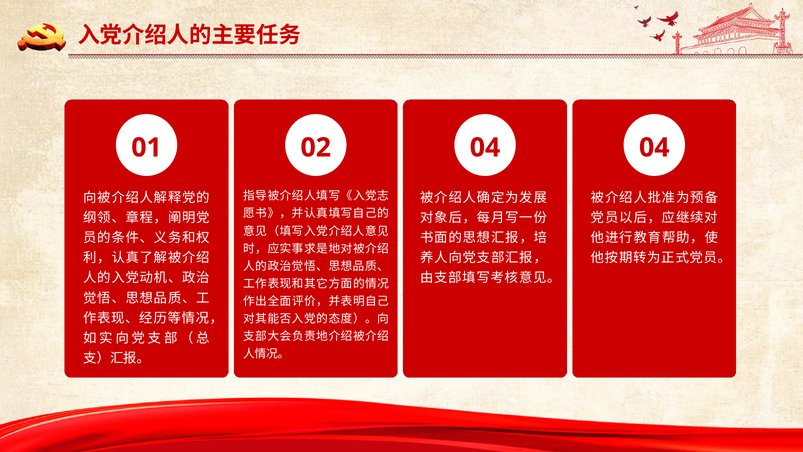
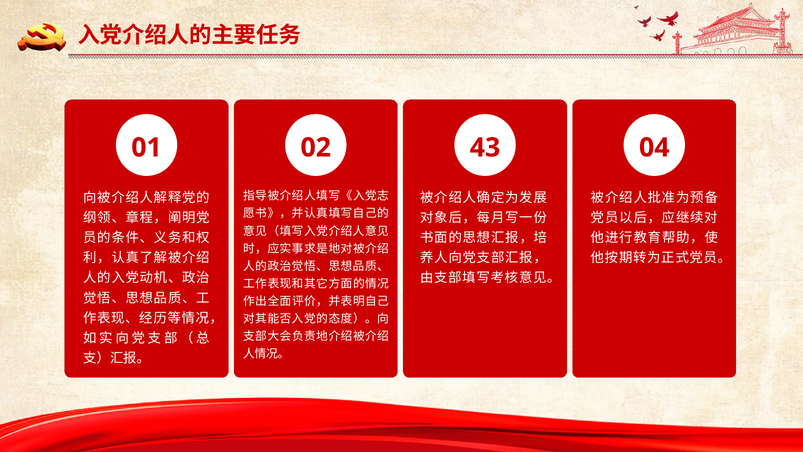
02 04: 04 -> 43 (485, 148)
